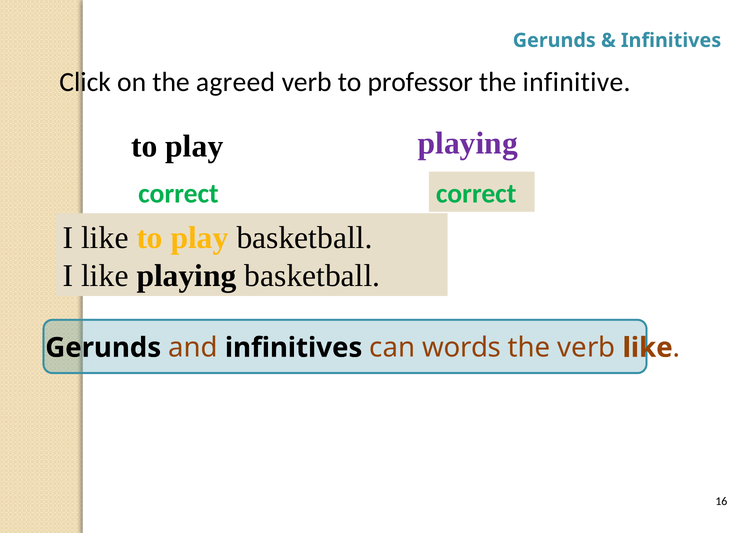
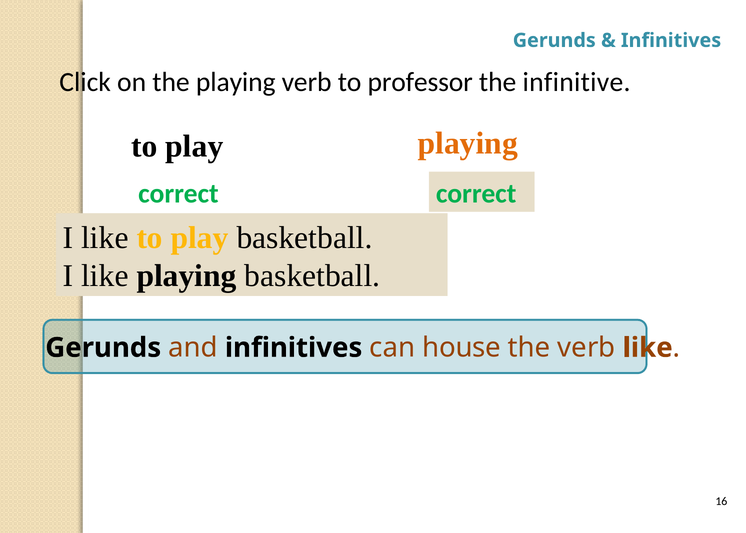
the agreed: agreed -> playing (236, 82)
playing colour: purple -> orange (468, 143)
words: words -> house (462, 348)
